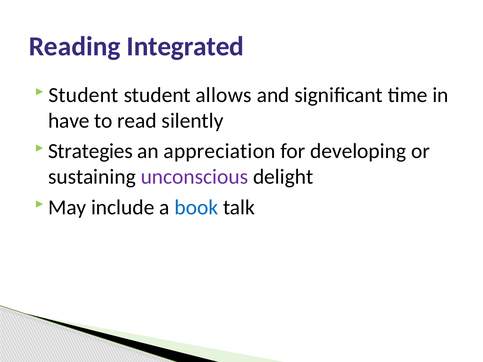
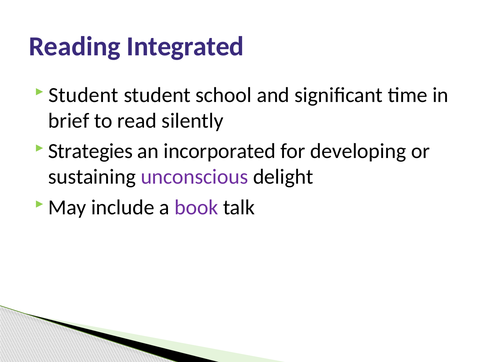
allows: allows -> school (224, 95)
have: have -> brief (69, 121)
appreciation: appreciation -> incorporated (220, 151)
book colour: blue -> purple (196, 207)
